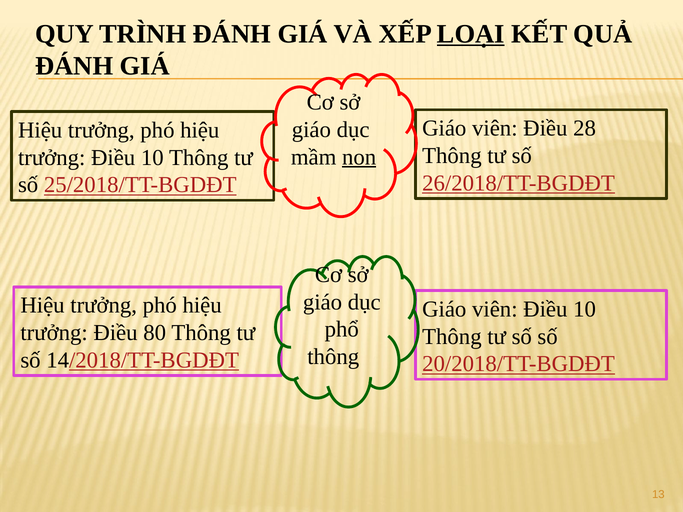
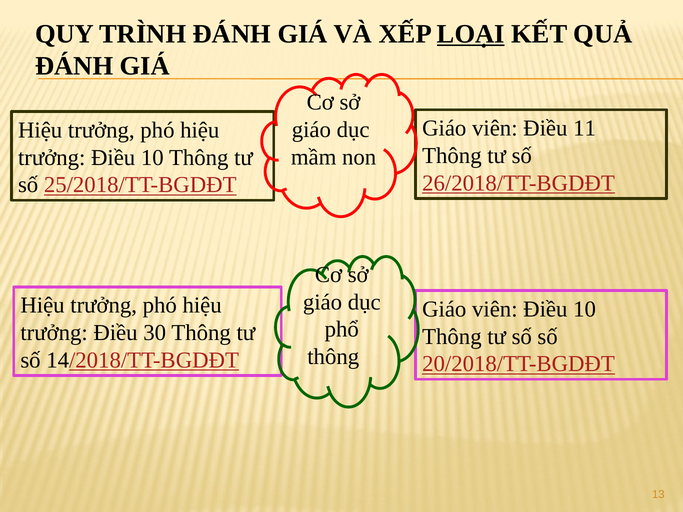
28: 28 -> 11 (585, 128)
non underline: present -> none (359, 157)
80: 80 -> 30 (155, 333)
